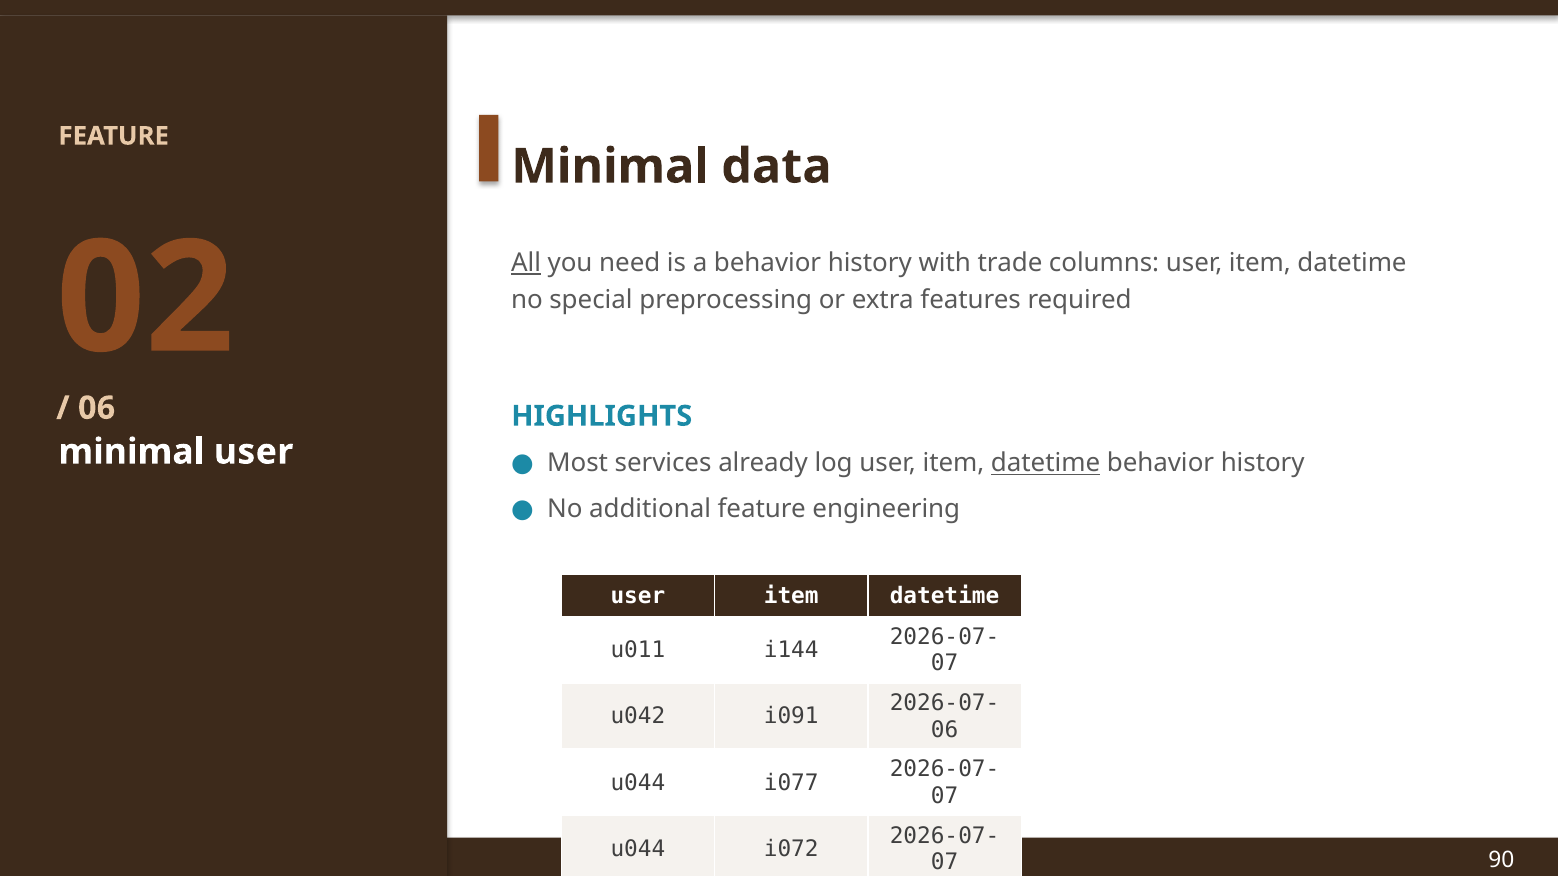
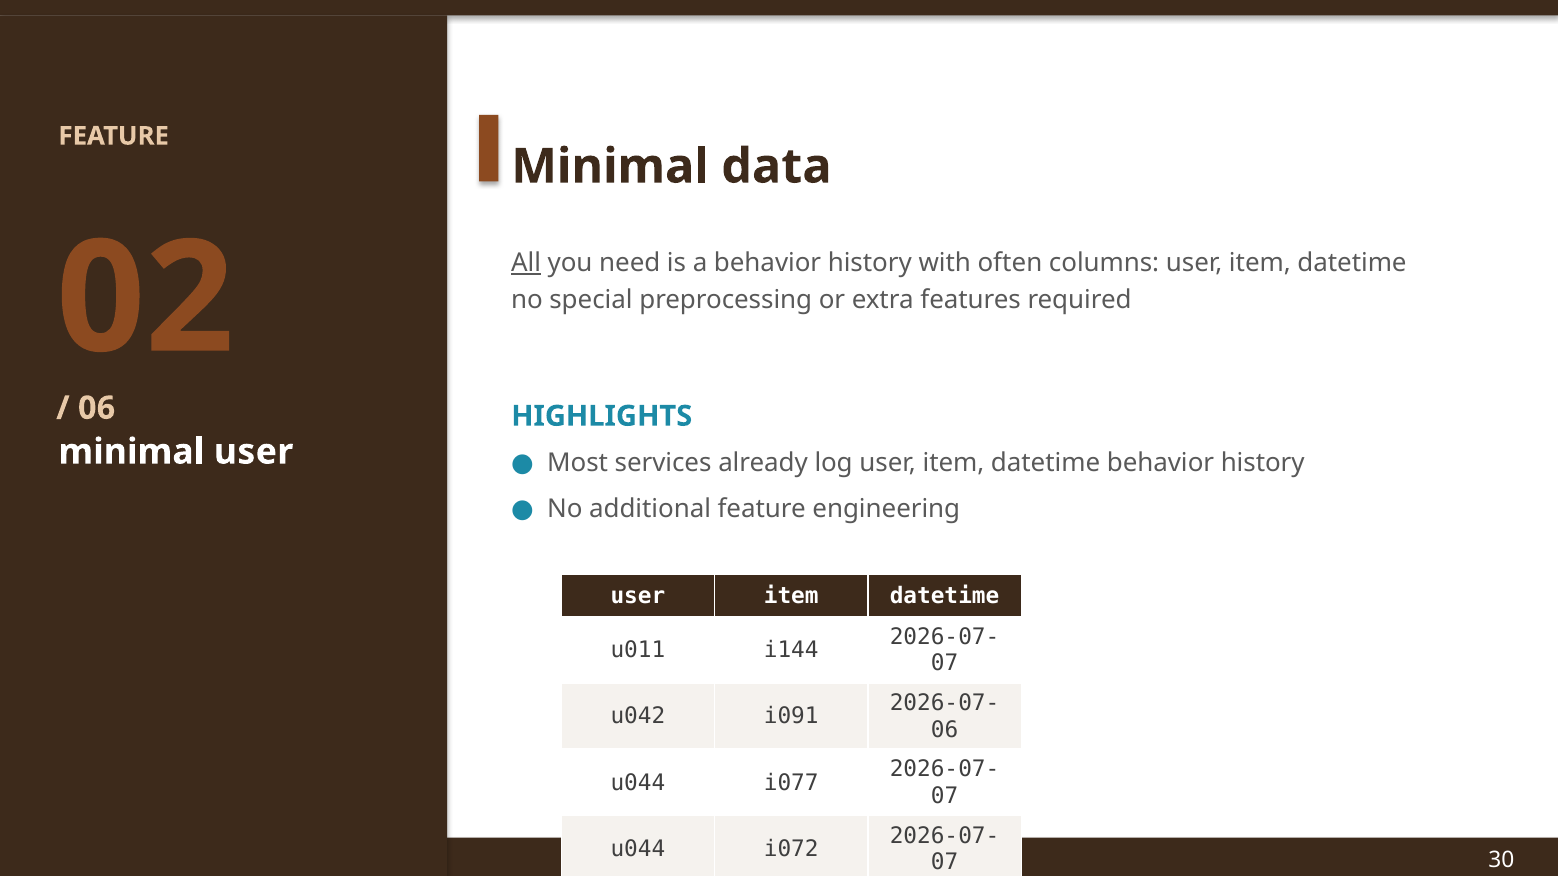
trade: trade -> often (1010, 263)
datetime underline: present -> none (1046, 463)
90: 90 -> 30 (1501, 860)
